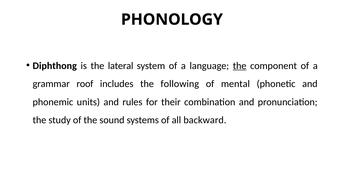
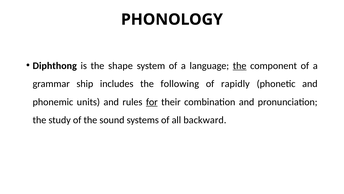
lateral: lateral -> shape (121, 66)
roof: roof -> ship (85, 84)
mental: mental -> rapidly (235, 84)
for underline: none -> present (152, 102)
